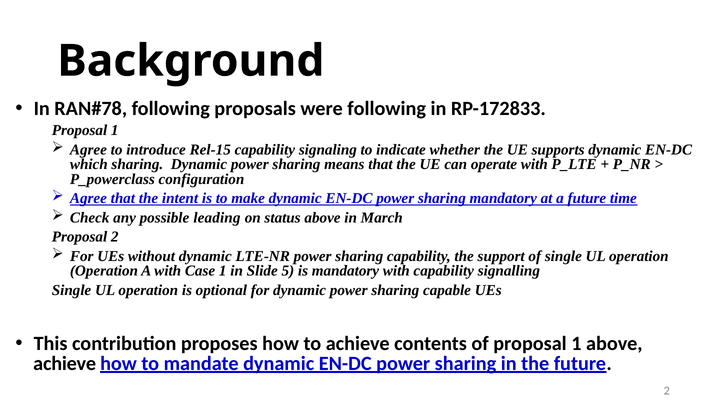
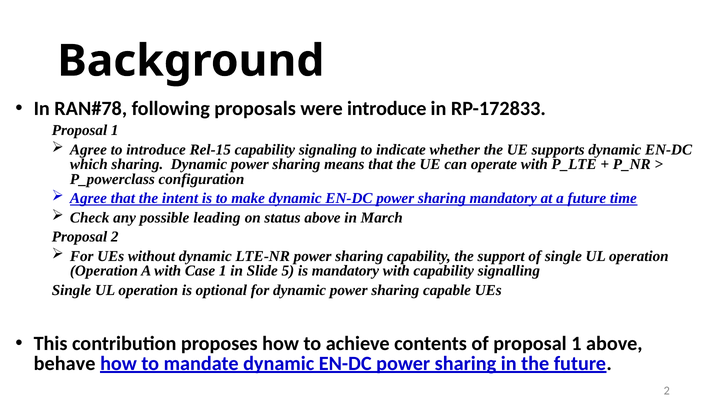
were following: following -> introduce (387, 109)
achieve: achieve -> behave (65, 363)
